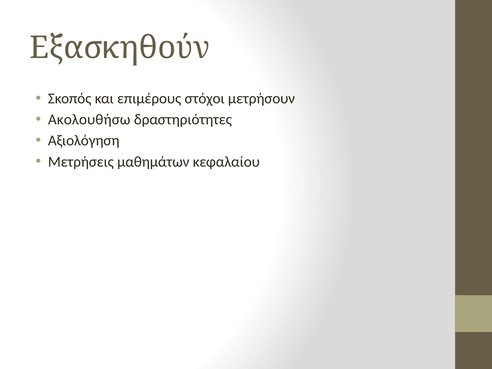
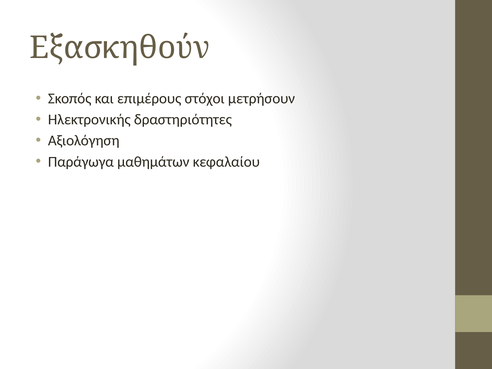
Ακολουθήσω: Ακολουθήσω -> Ηλεκτρονικής (89, 120)
Μετρήσεις: Μετρήσεις -> Παράγωγα (81, 162)
